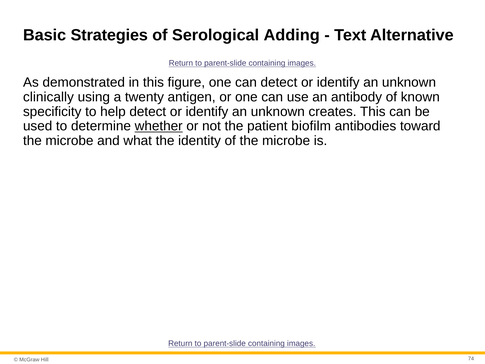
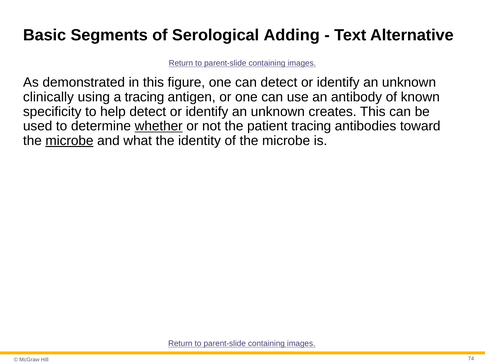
Strategies: Strategies -> Segments (109, 35)
a twenty: twenty -> tracing (144, 97)
patient biofilm: biofilm -> tracing (311, 126)
microbe underline: none -> present (69, 141)
